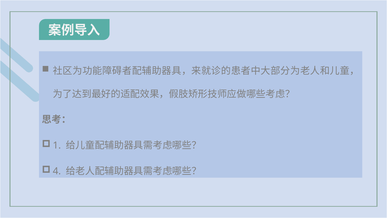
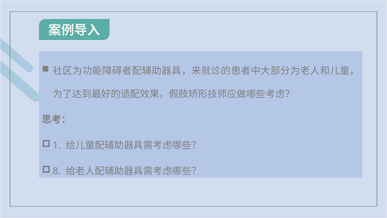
4: 4 -> 8 (57, 171)
